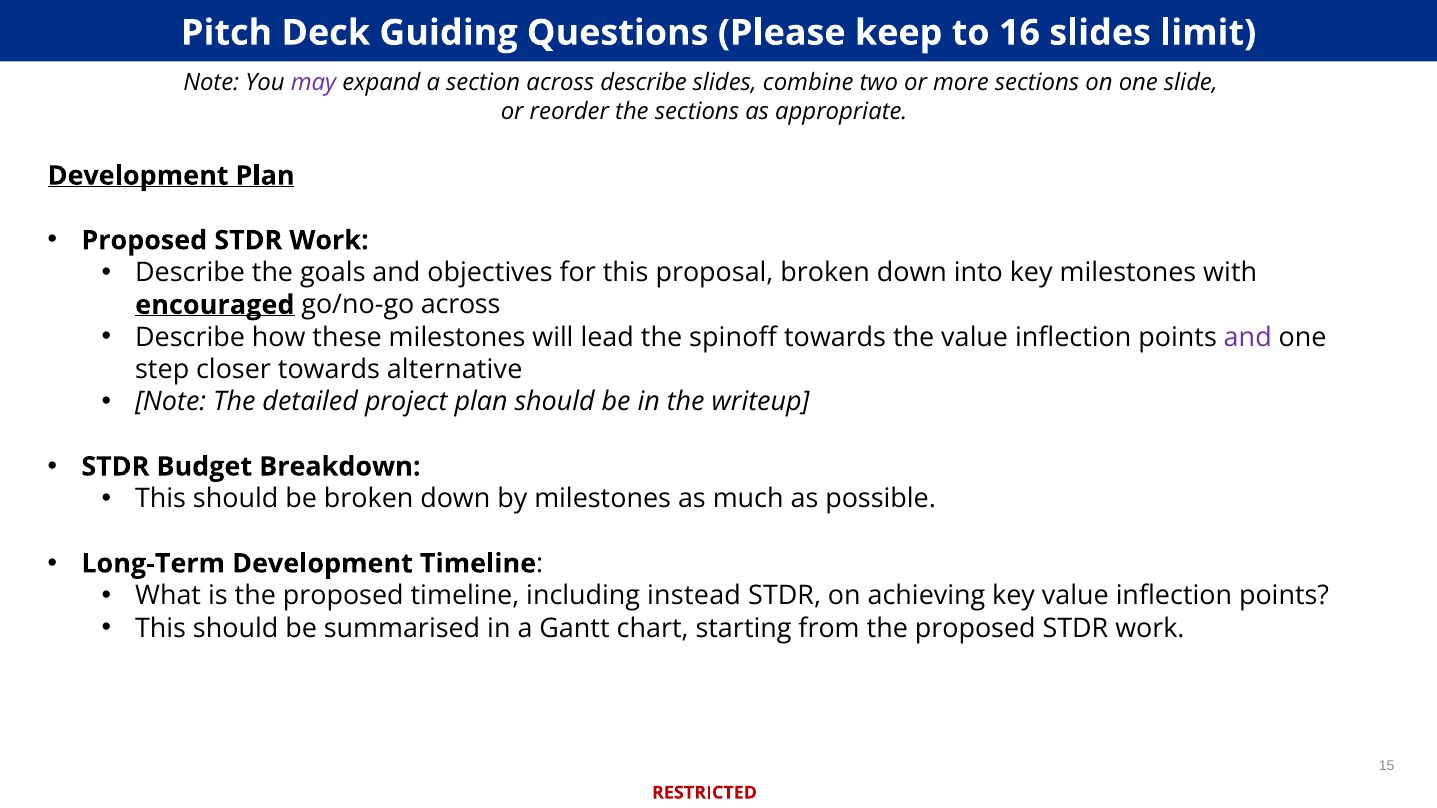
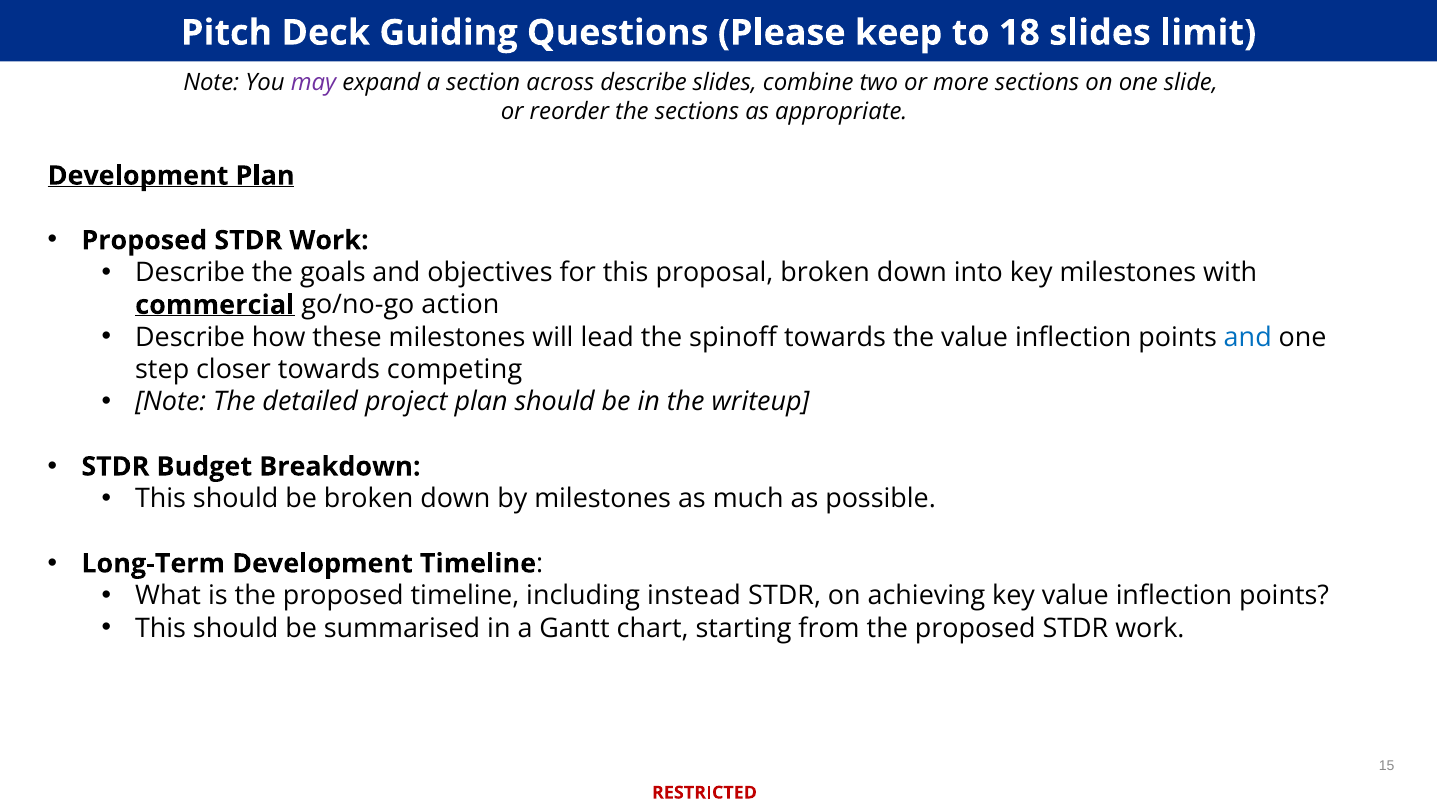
16: 16 -> 18 (1019, 33)
encouraged: encouraged -> commercial (215, 305)
go/no-go across: across -> action (460, 305)
and colour: purple -> blue (1248, 337)
alternative: alternative -> competing (455, 370)
